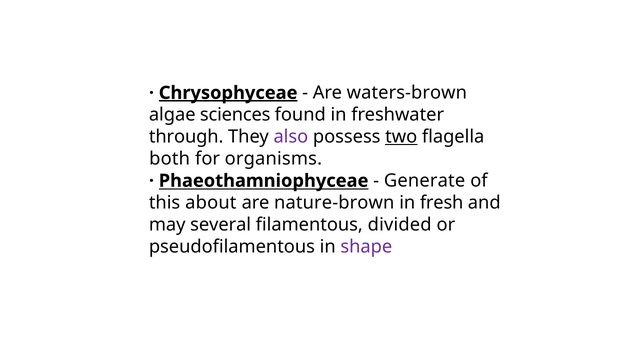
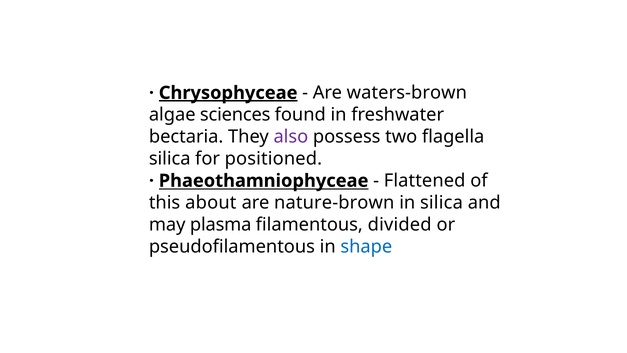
through: through -> bectaria (186, 137)
two underline: present -> none (401, 137)
both: both -> silica (170, 159)
organisms: organisms -> positioned (273, 159)
Generate: Generate -> Flattened (425, 181)
in fresh: fresh -> silica (441, 203)
several: several -> plasma (221, 225)
shape colour: purple -> blue (366, 246)
